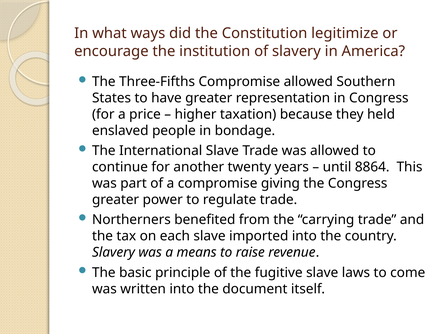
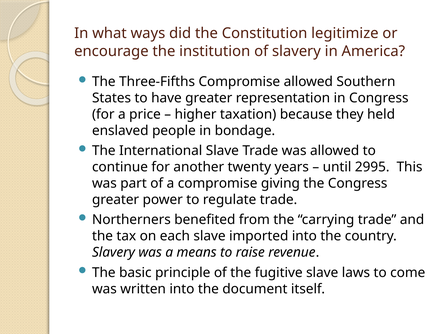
8864: 8864 -> 2995 (372, 167)
